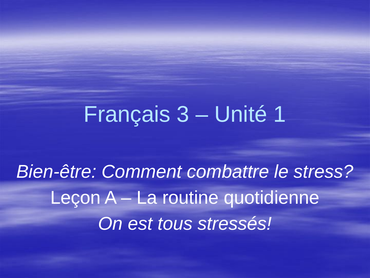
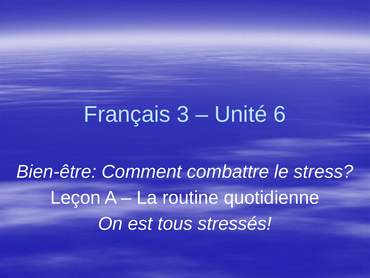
1: 1 -> 6 (280, 114)
